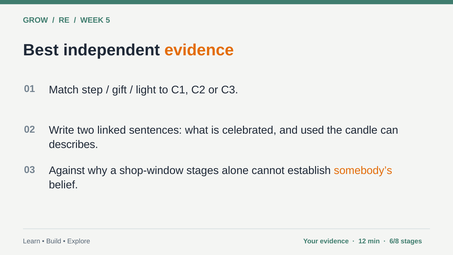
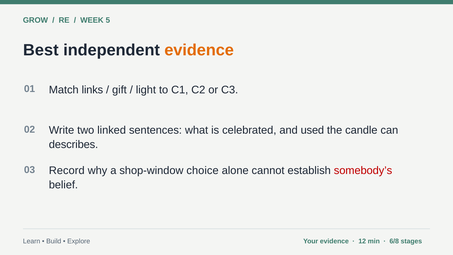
step: step -> links (92, 90)
Against: Against -> Record (67, 170)
shop-window stages: stages -> choice (203, 170)
somebody’s colour: orange -> red (363, 170)
